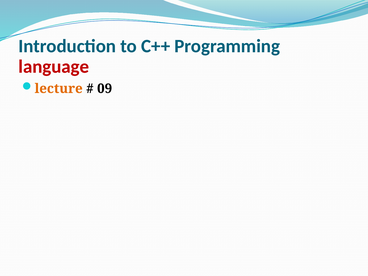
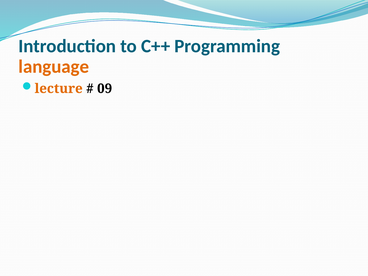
language colour: red -> orange (54, 67)
